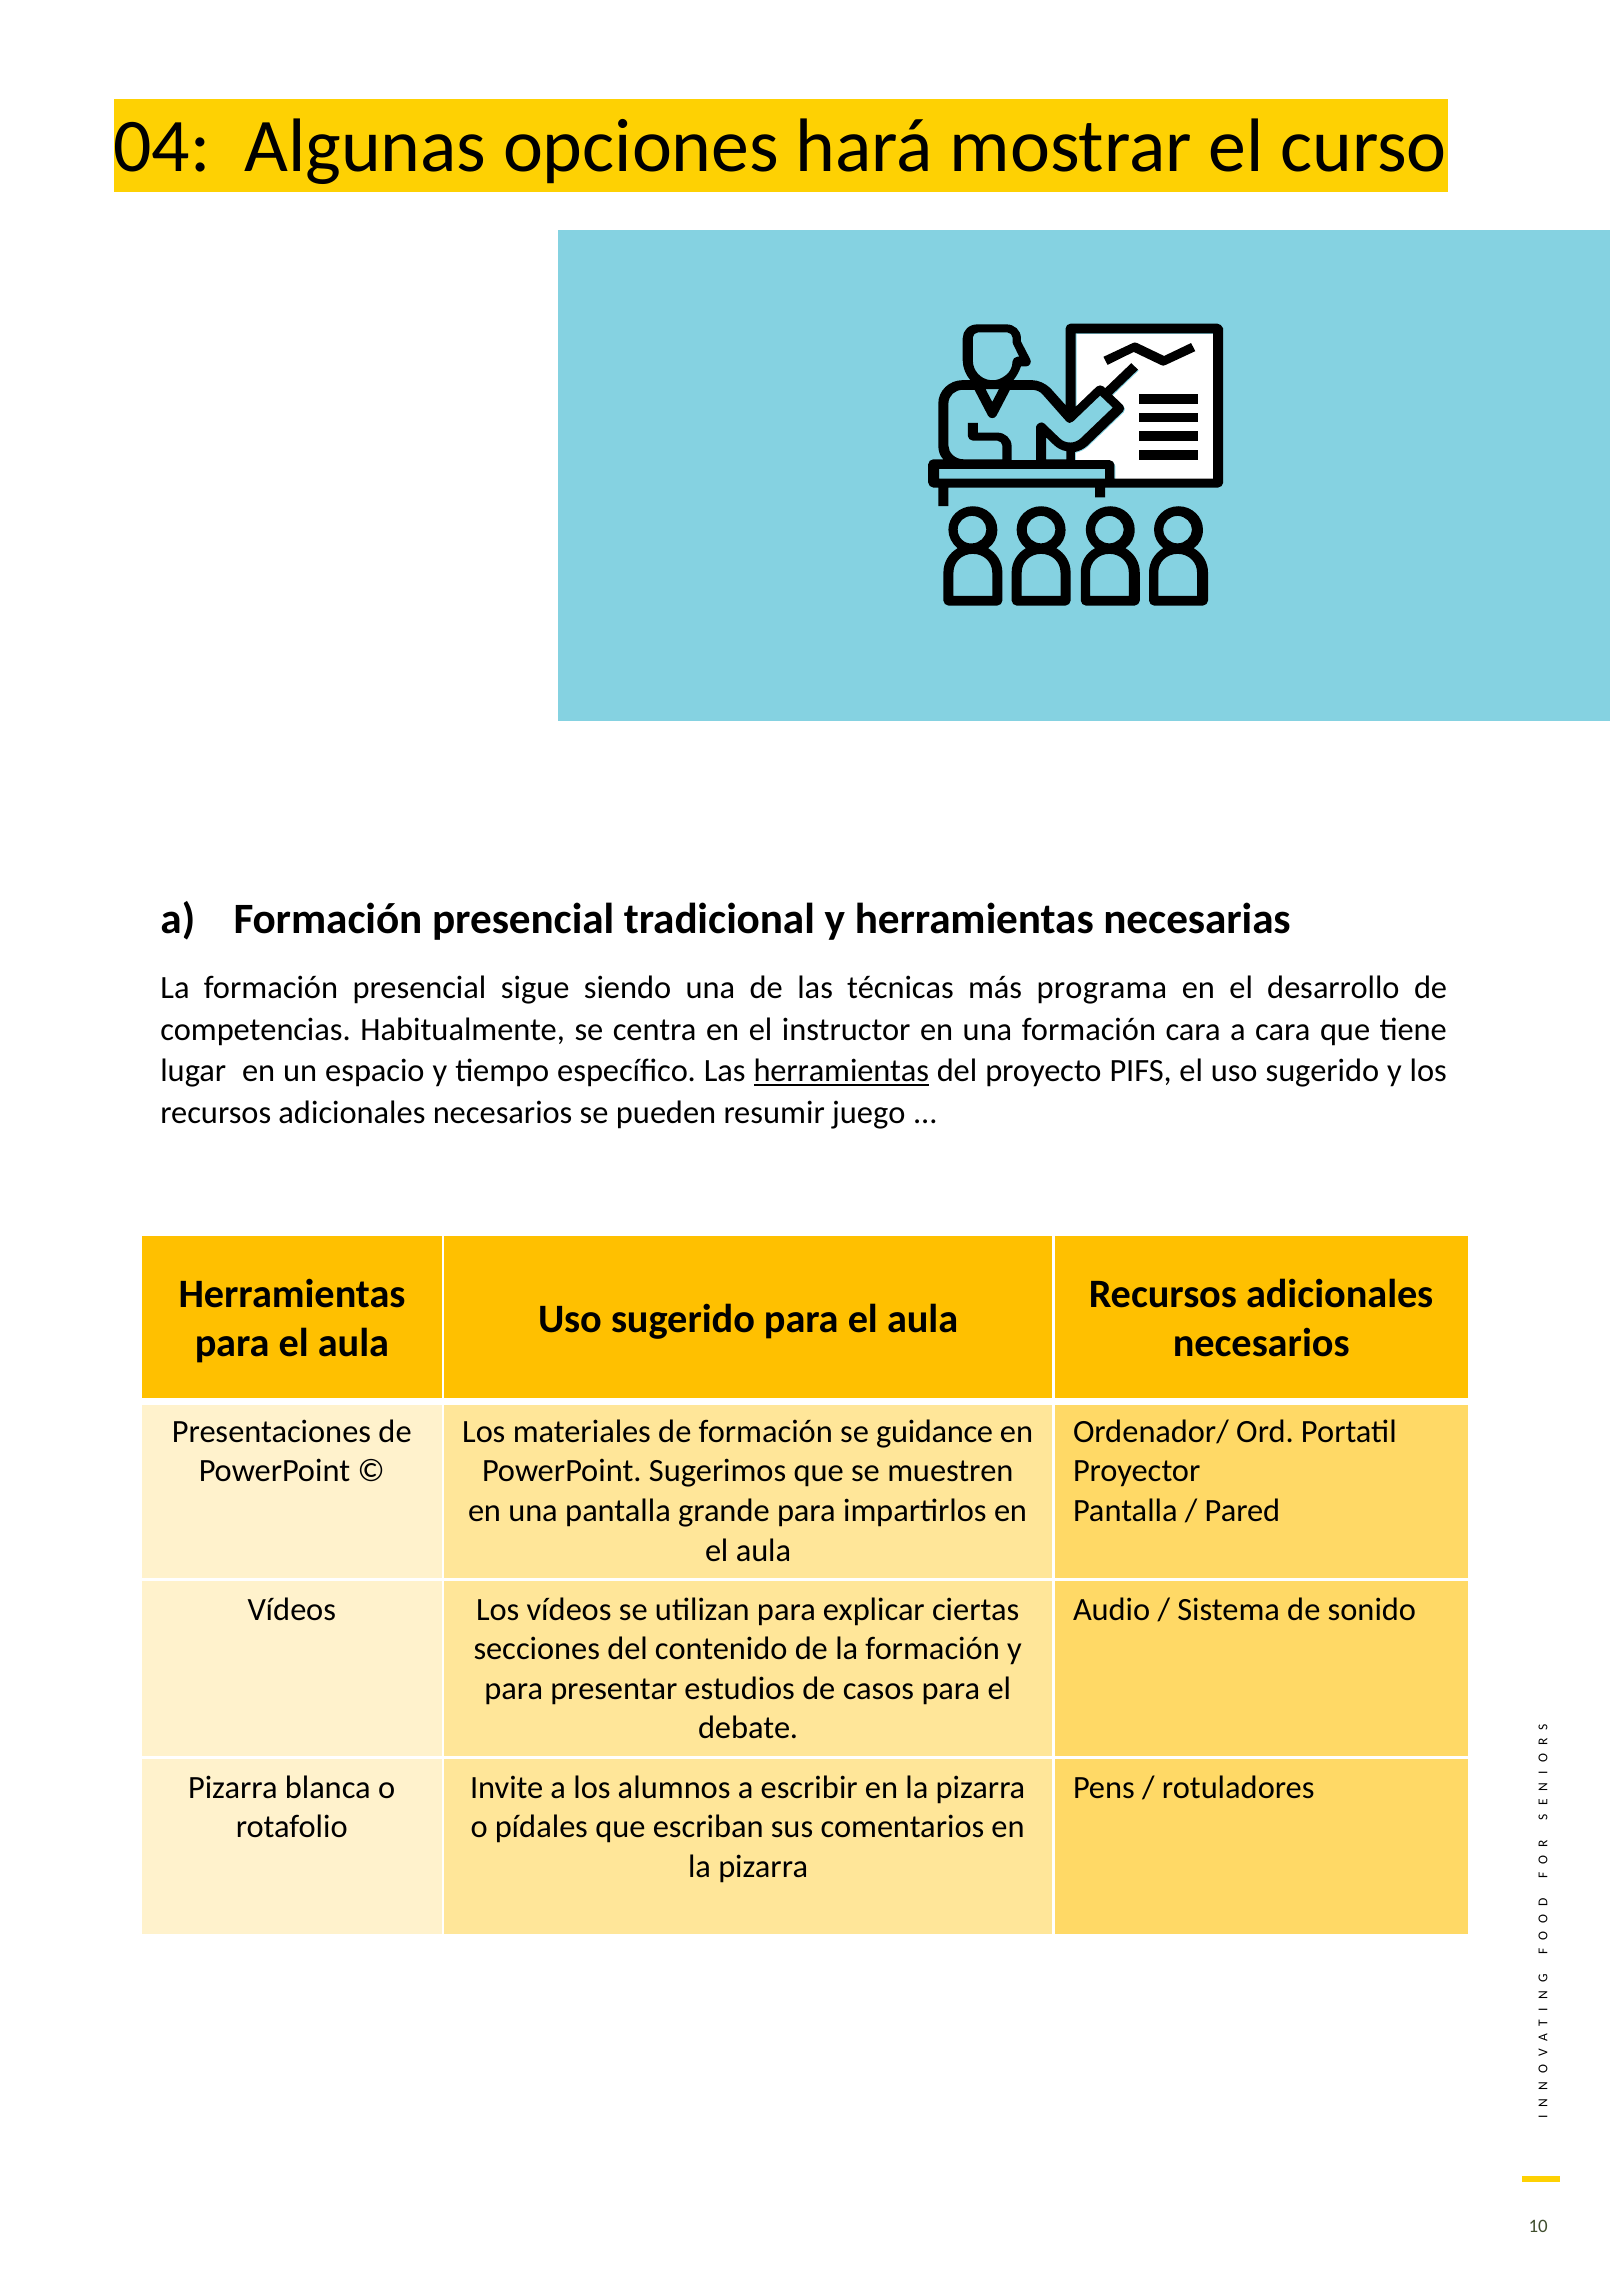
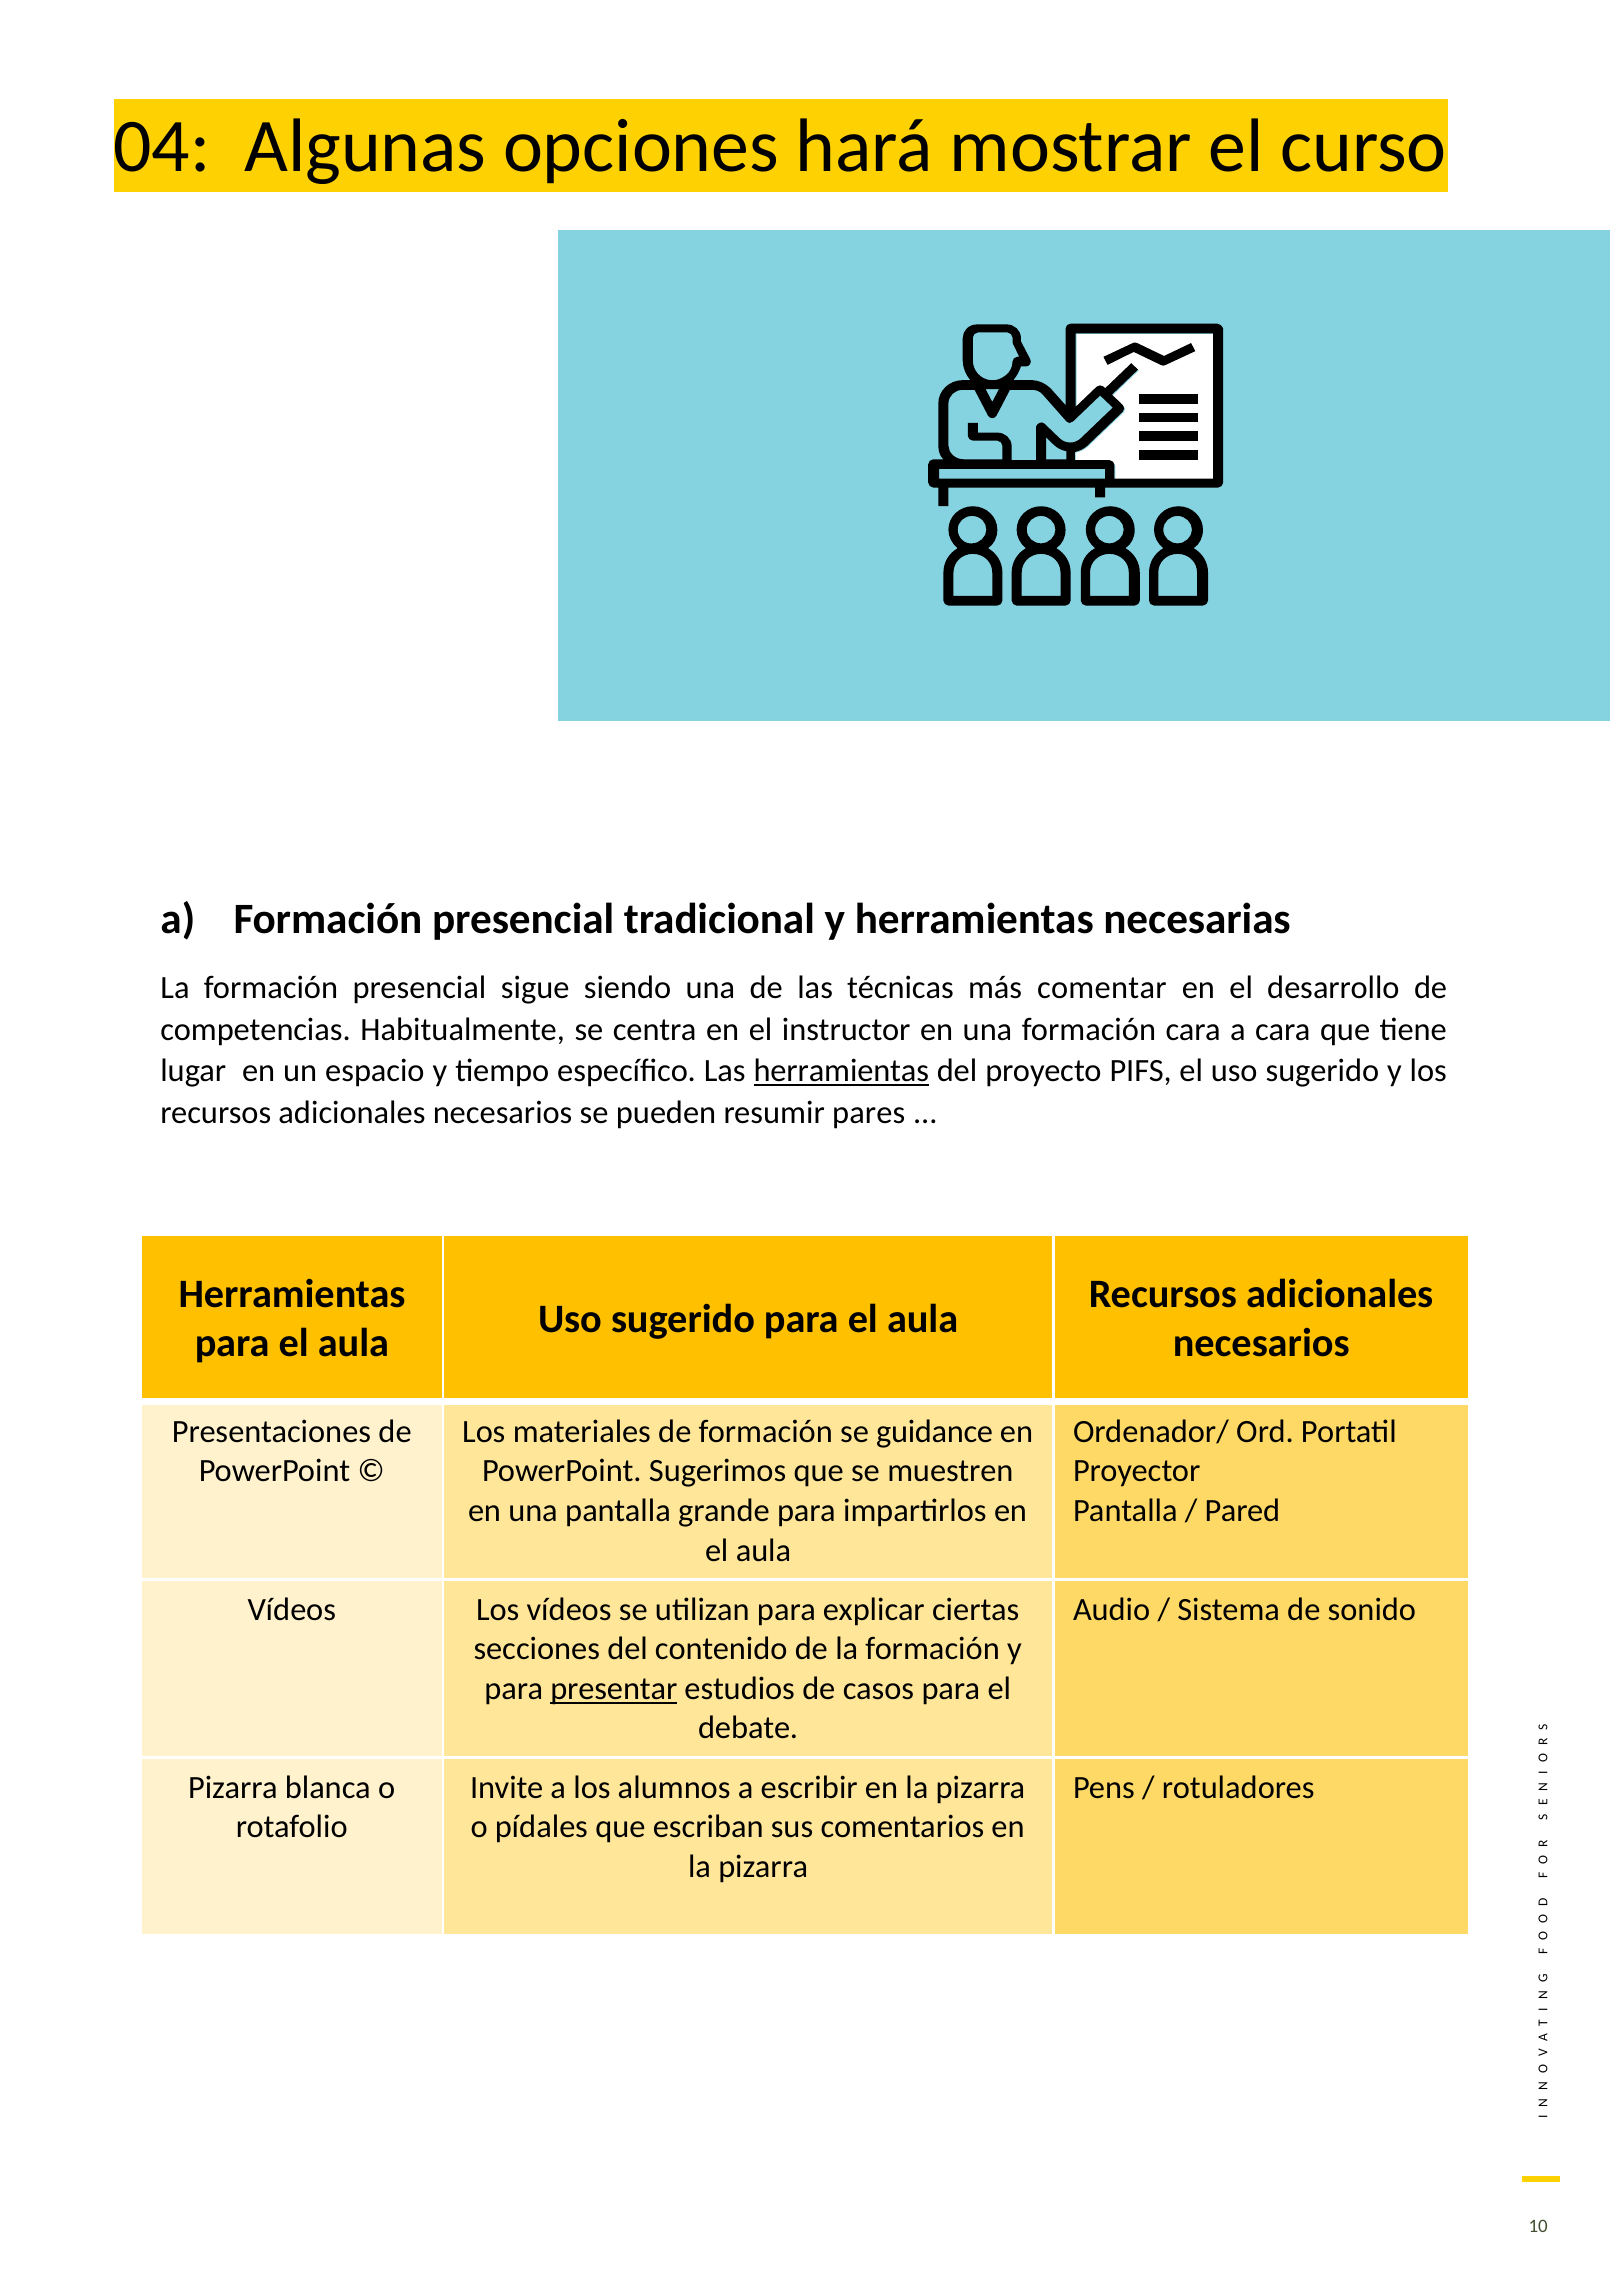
programa: programa -> comentar (1102, 987)
juego: juego -> pares (869, 1112)
presentar underline: none -> present (614, 1688)
